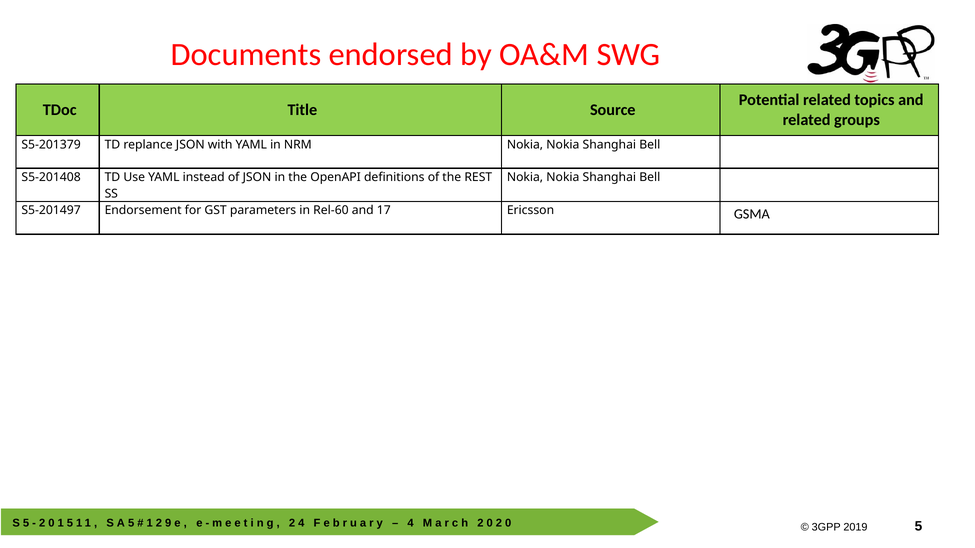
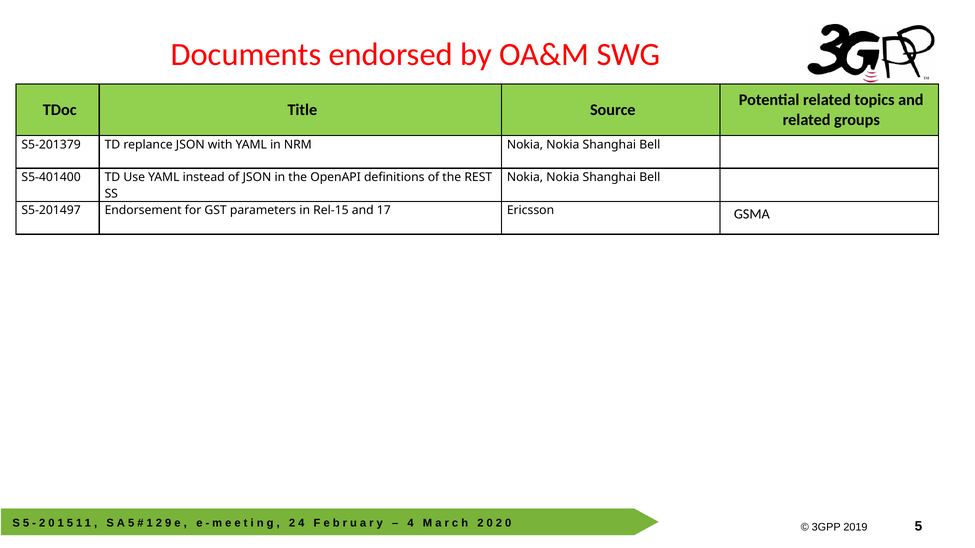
S5-201408: S5-201408 -> S5-401400 (51, 177)
Rel-60: Rel-60 -> Rel-15 (331, 211)
